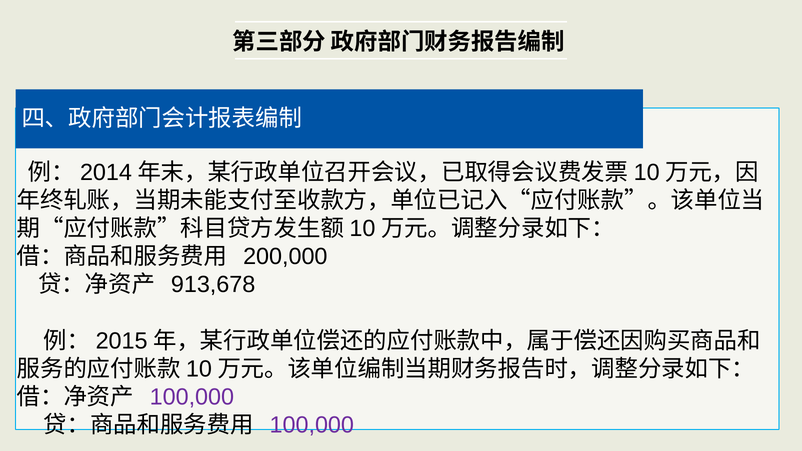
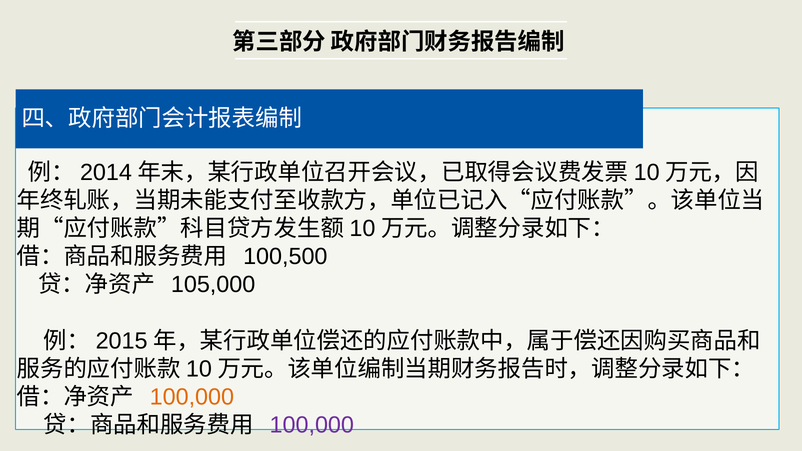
200,000: 200,000 -> 100,500 (285, 257)
913,678: 913,678 -> 105,000 (213, 285)
100,000 colour: purple -> orange (192, 397)
